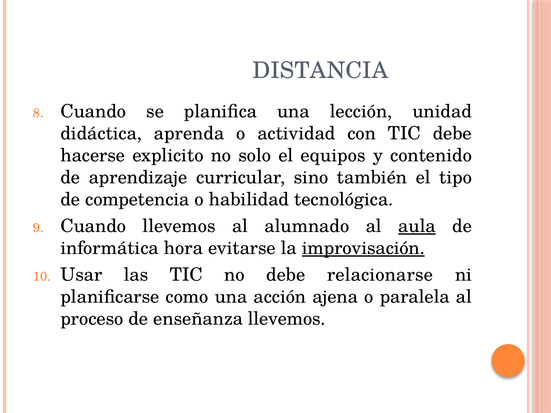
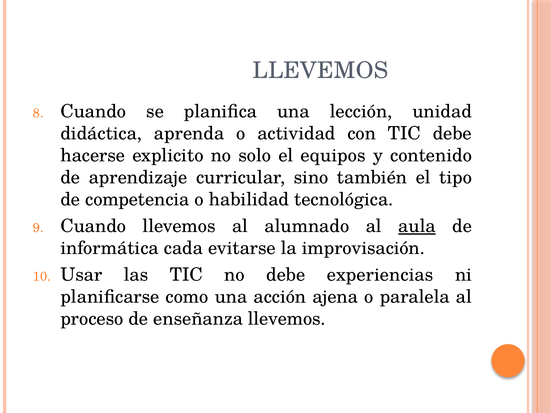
DISTANCIA: DISTANCIA -> LLEVEMOS (320, 71)
hora: hora -> cada (183, 248)
improvisación underline: present -> none (363, 248)
relacionarse: relacionarse -> experiencias (380, 275)
